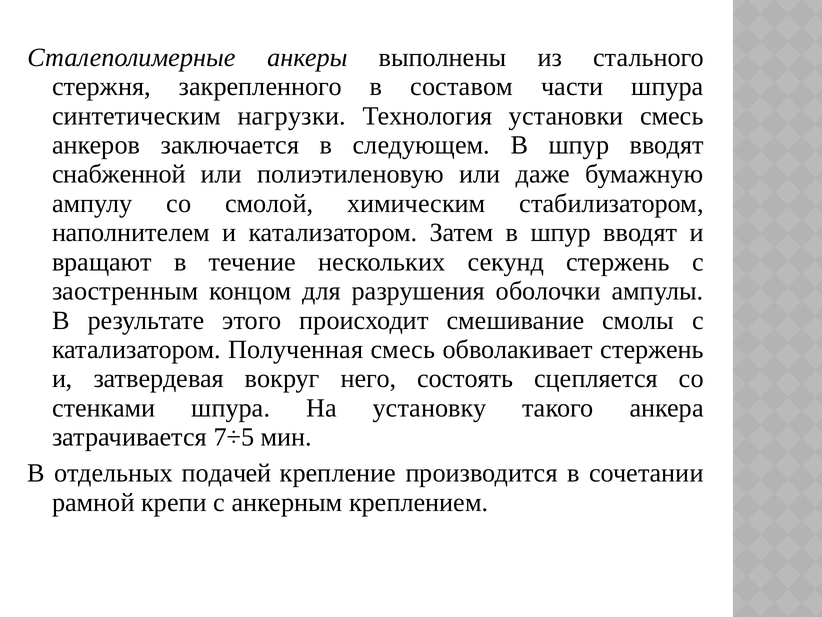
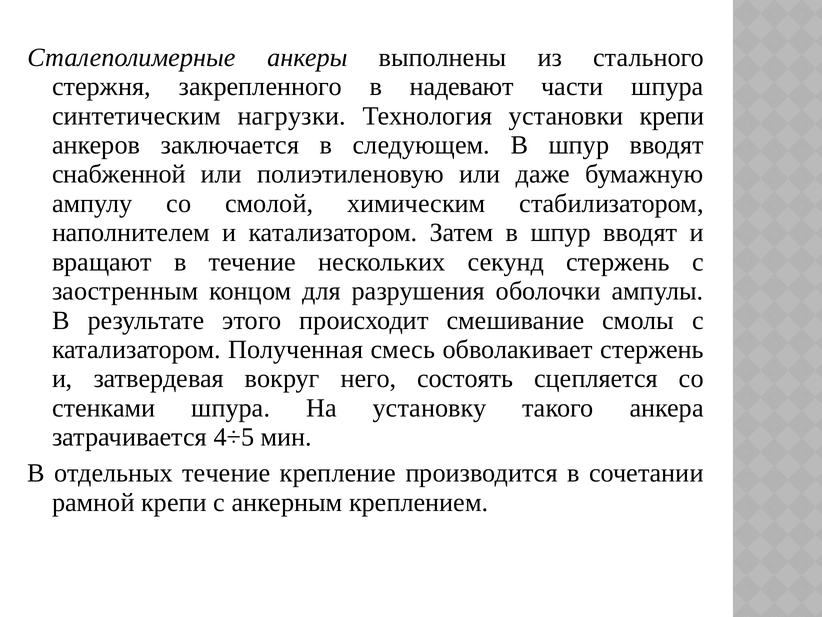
составом: составом -> надевают (462, 87)
установки смесь: смесь -> крепи (672, 116)
7÷5: 7÷5 -> 4÷5 (234, 437)
отдельных подачей: подачей -> течение (226, 473)
